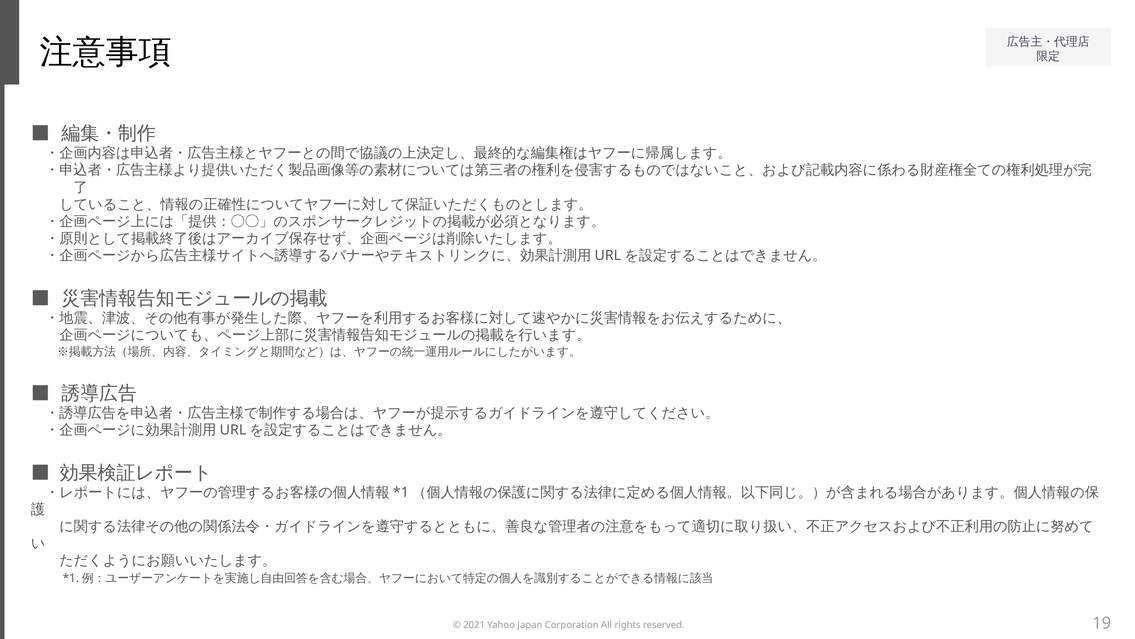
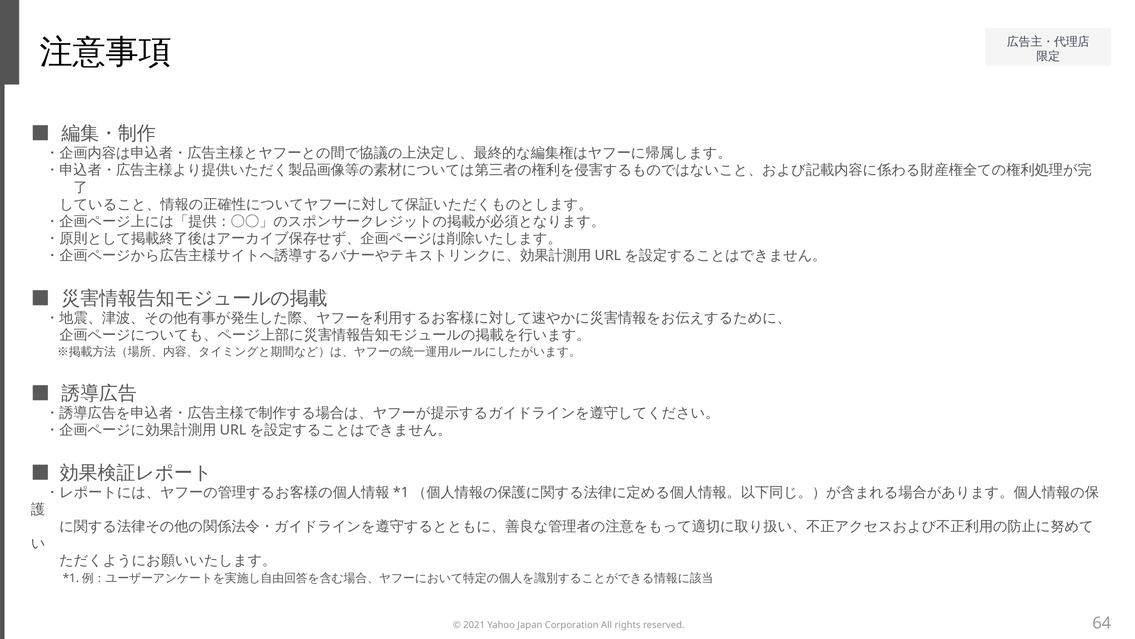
19: 19 -> 64 (1102, 623)
